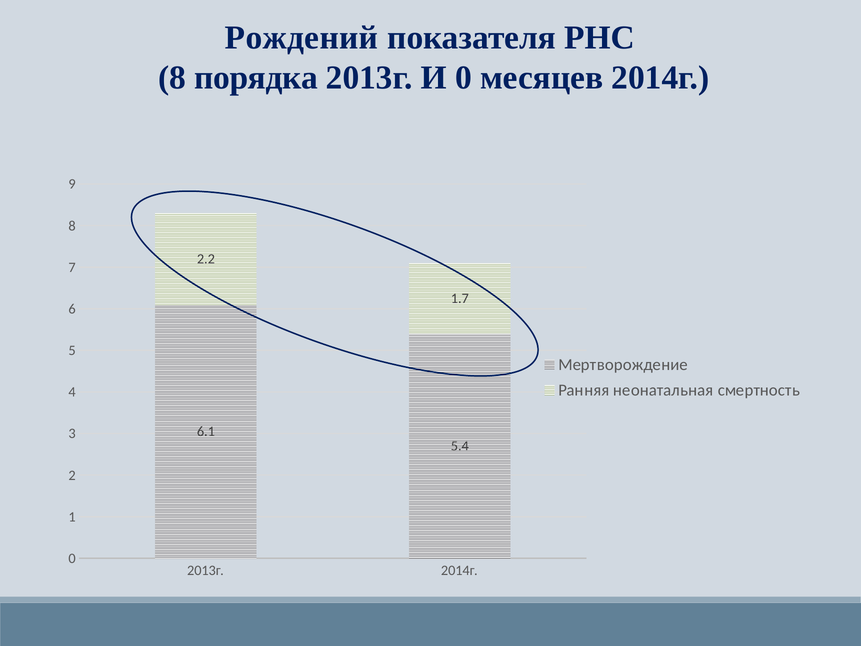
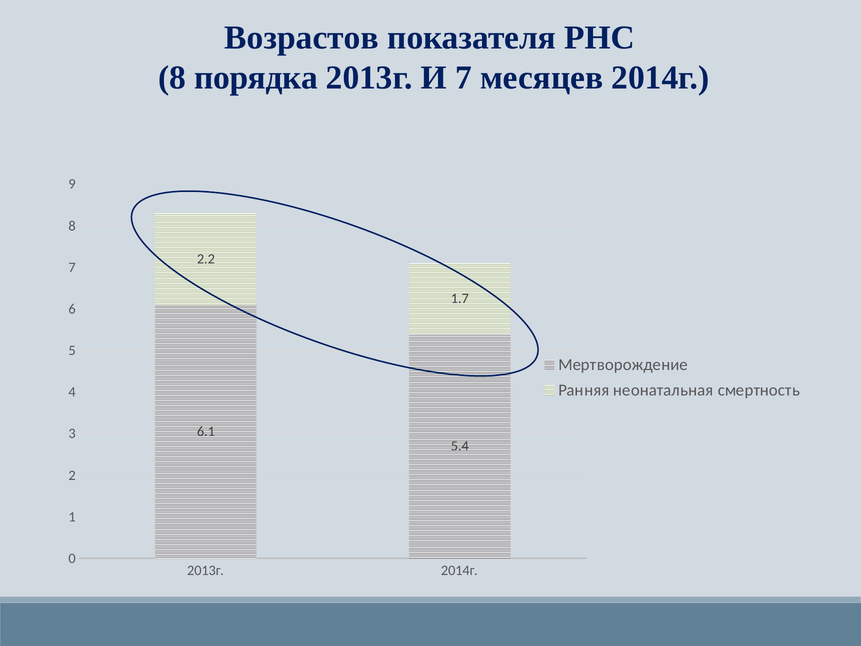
Рождений: Рождений -> Возрастов (302, 38)
И 0: 0 -> 7 (464, 78)
